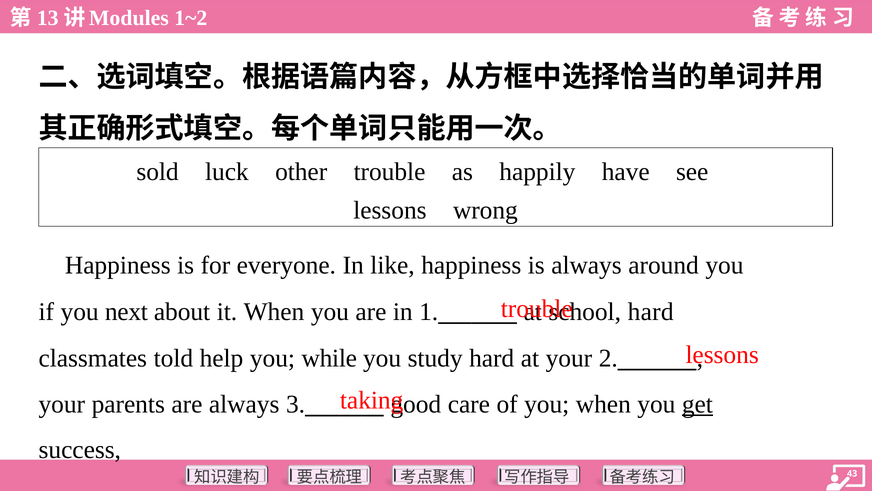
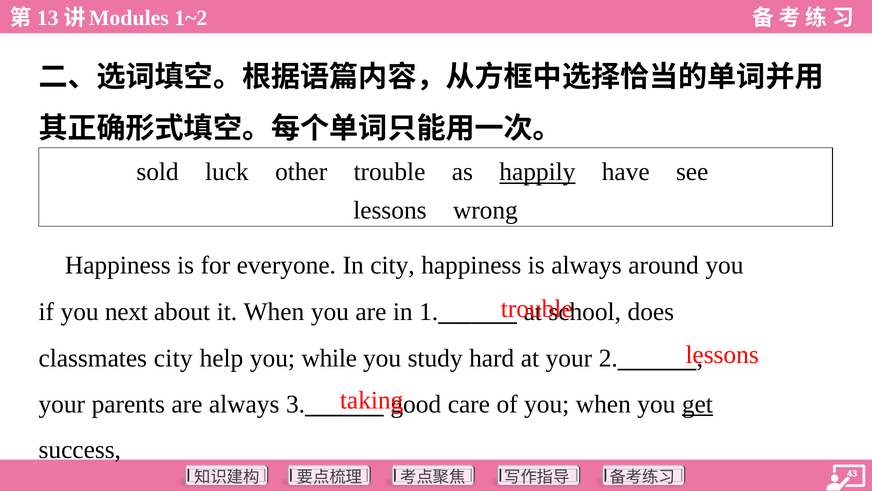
happily underline: none -> present (537, 172)
In like: like -> city (393, 265)
school hard: hard -> does (651, 311)
classmates told: told -> city (173, 358)
